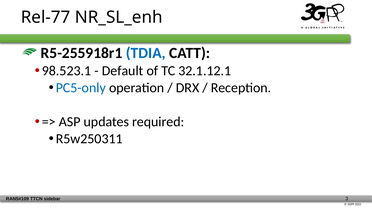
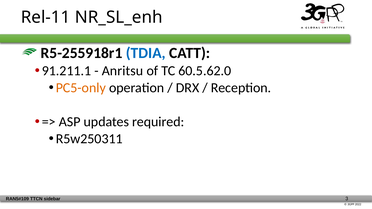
Rel-77: Rel-77 -> Rel-11 (46, 17)
98.523.1: 98.523.1 -> 91.211.1 (67, 71)
Default: Default -> Anritsu (123, 71)
32.1.12.1: 32.1.12.1 -> 60.5.62.0 (205, 71)
PC5-only colour: blue -> orange (81, 88)
